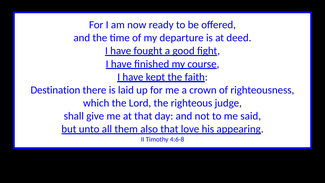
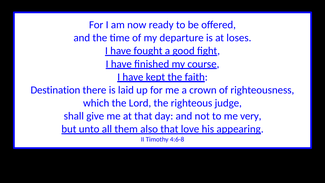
deed: deed -> loses (239, 38)
said: said -> very (251, 116)
